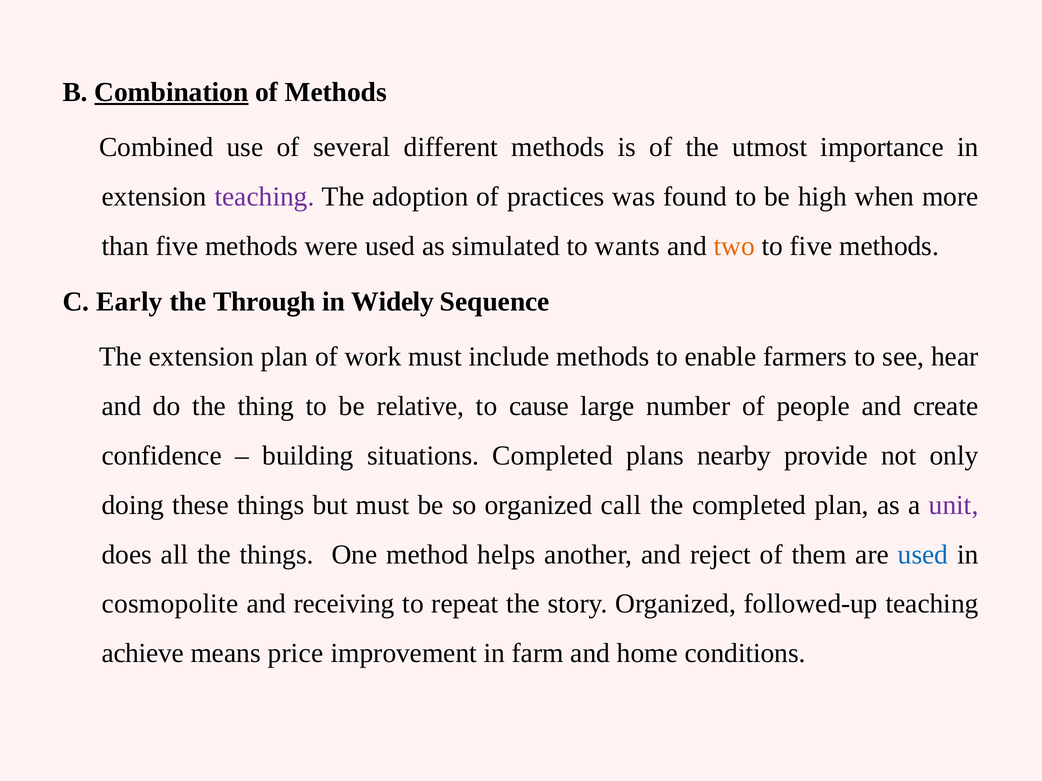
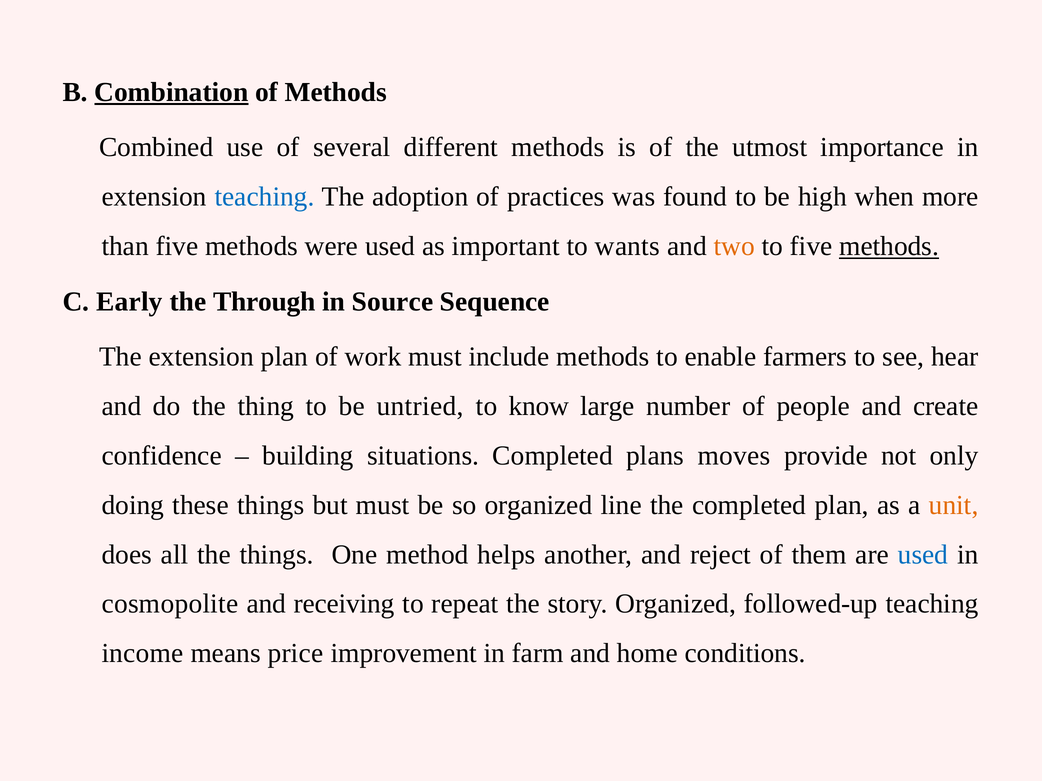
teaching colour: purple -> blue (265, 197)
simulated: simulated -> important (506, 246)
methods underline: none -> present (889, 246)
Widely: Widely -> Source (393, 302)
relative: relative -> untried (420, 406)
cause: cause -> know (539, 406)
nearby: nearby -> moves (734, 456)
call: call -> line (621, 505)
unit colour: purple -> orange (954, 505)
achieve: achieve -> income (143, 654)
